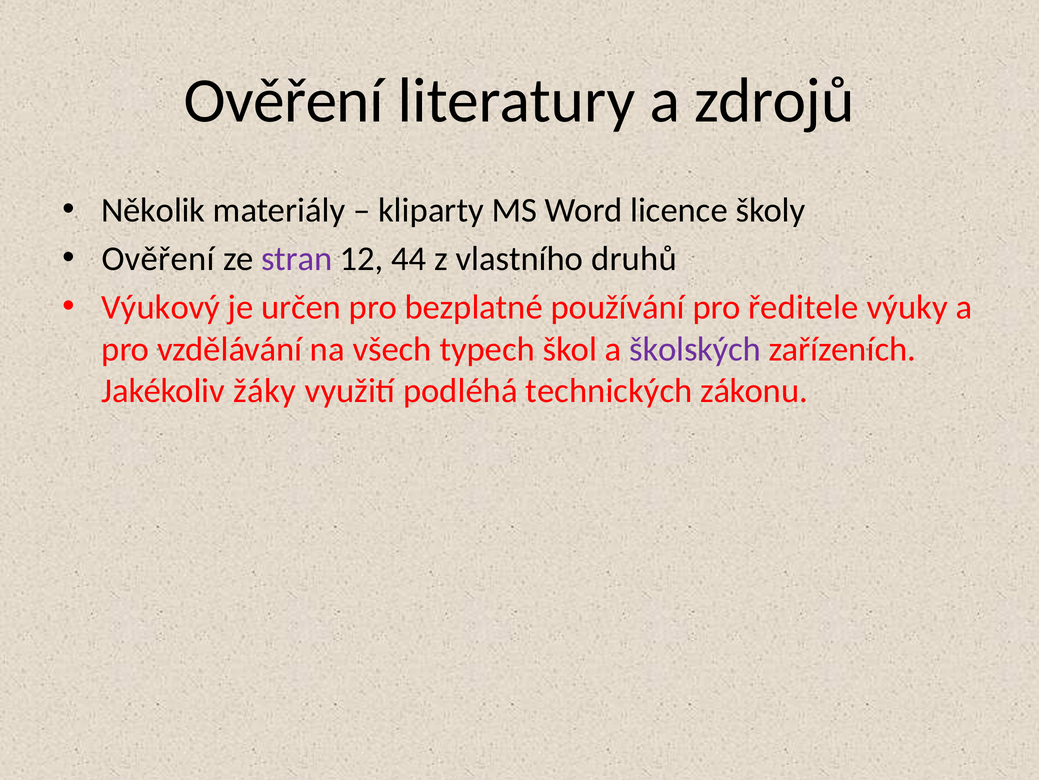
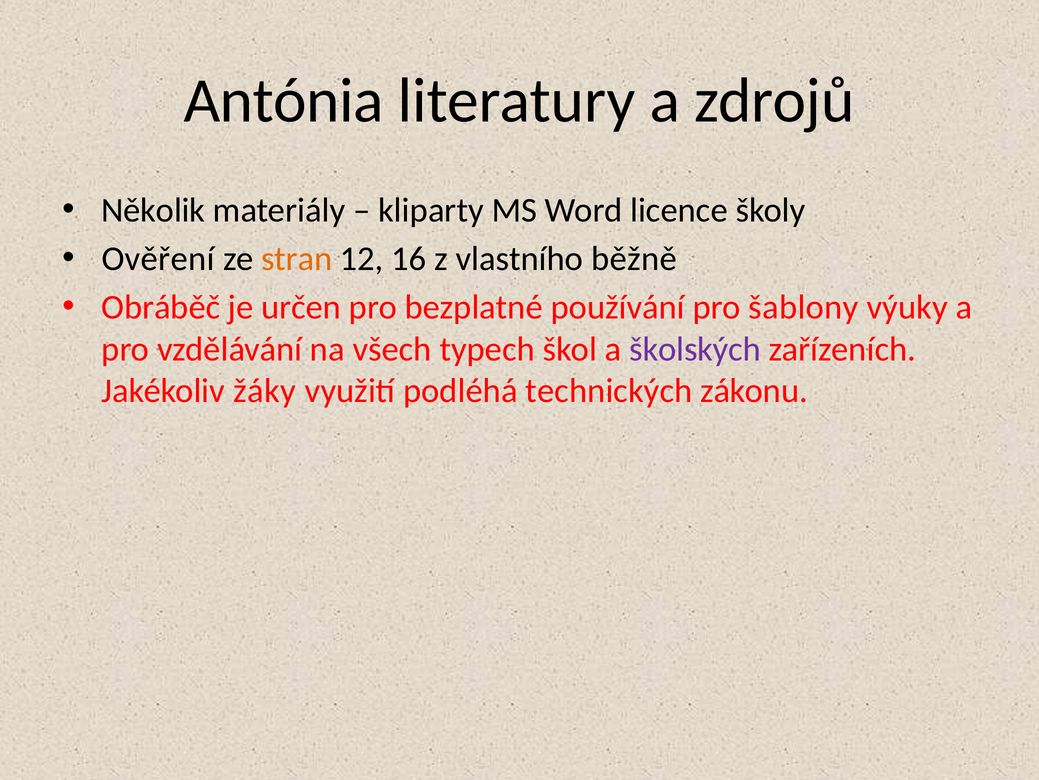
Ověření: Ověření -> Antónia (284, 101)
stran colour: purple -> orange (297, 259)
44: 44 -> 16 (409, 259)
druhů: druhů -> běžně (634, 259)
Výukový: Výukový -> Obráběč (161, 307)
ředitele: ředitele -> šablony (803, 307)
